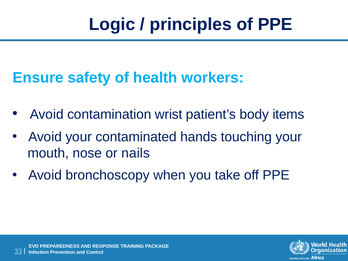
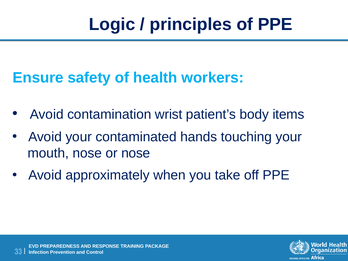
or nails: nails -> nose (136, 153)
bronchoscopy: bronchoscopy -> approximately (108, 175)
